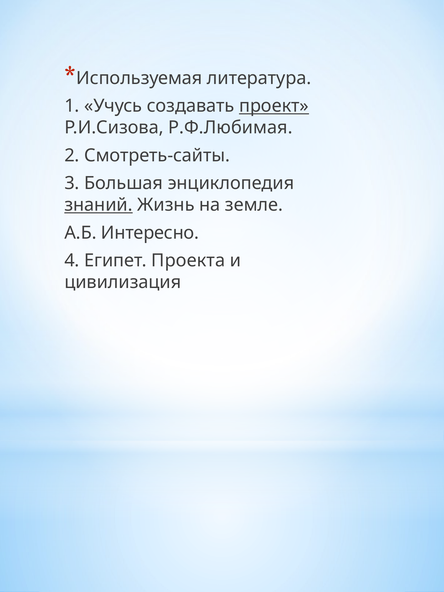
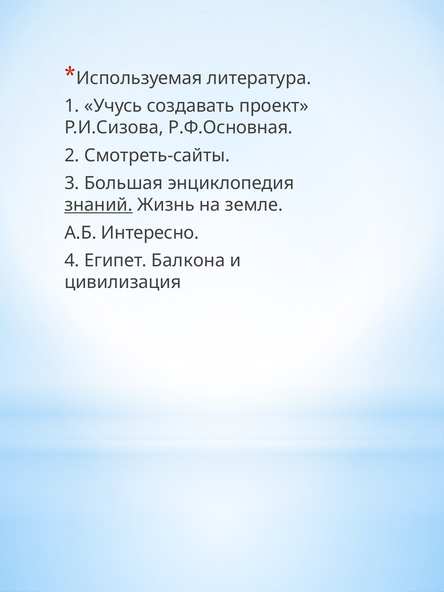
проект underline: present -> none (274, 106)
Р.Ф.Любимая: Р.Ф.Любимая -> Р.Ф.Основная (231, 128)
Проекта: Проекта -> Балкона (188, 261)
